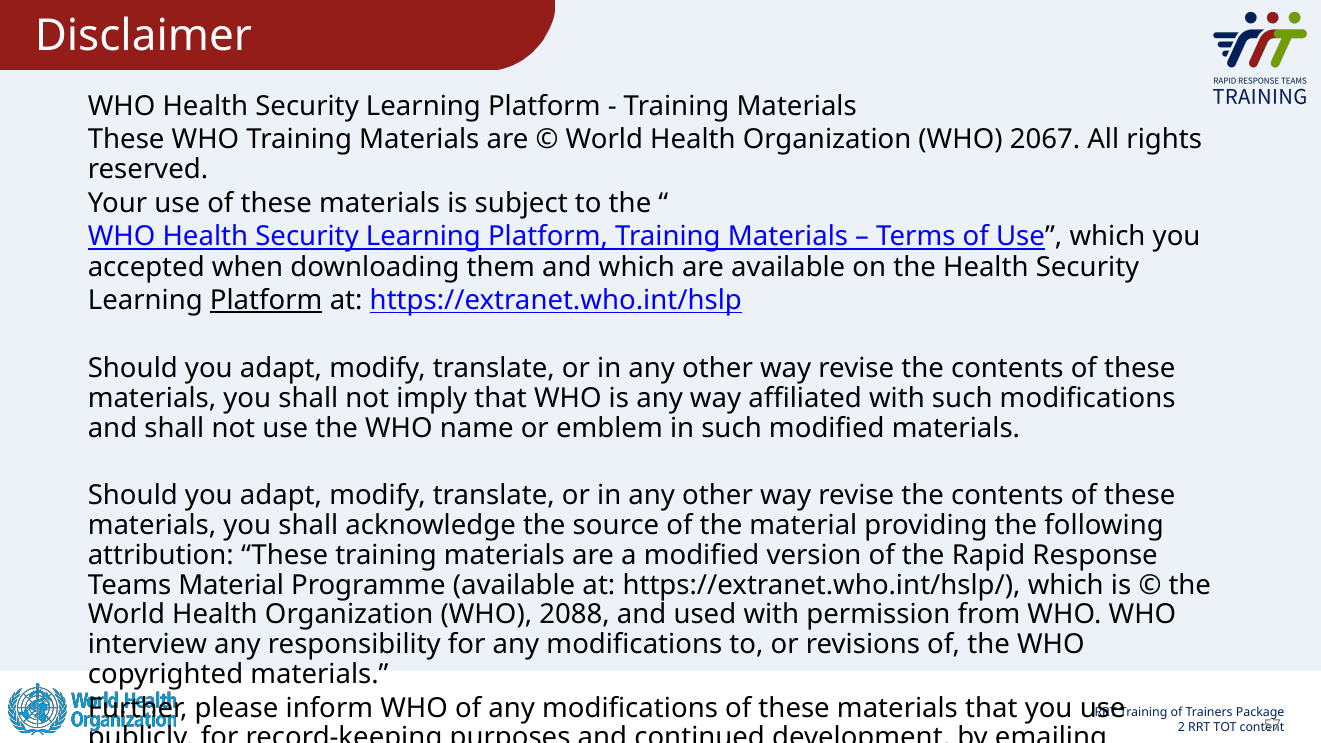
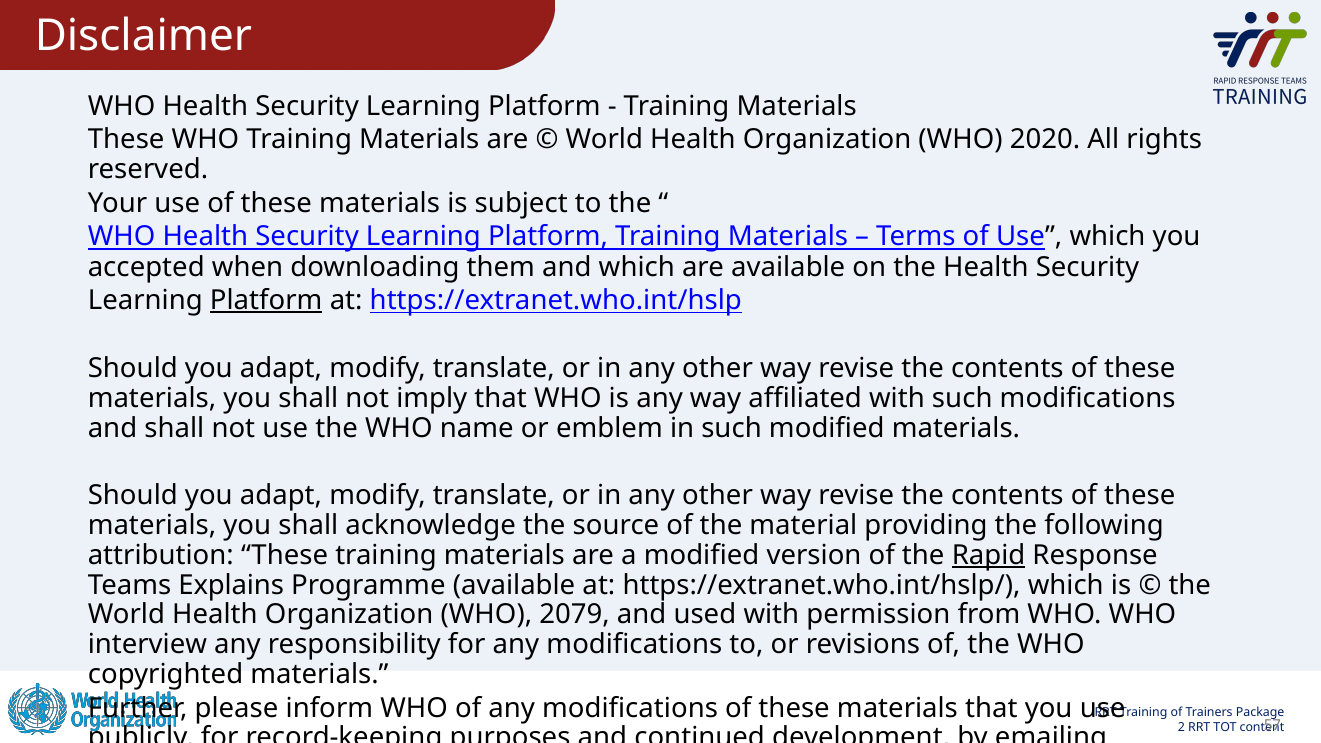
2067: 2067 -> 2020 (1045, 140)
Rapid underline: none -> present (989, 555)
Teams Material: Material -> Explains (231, 585)
2088: 2088 -> 2079 (575, 615)
